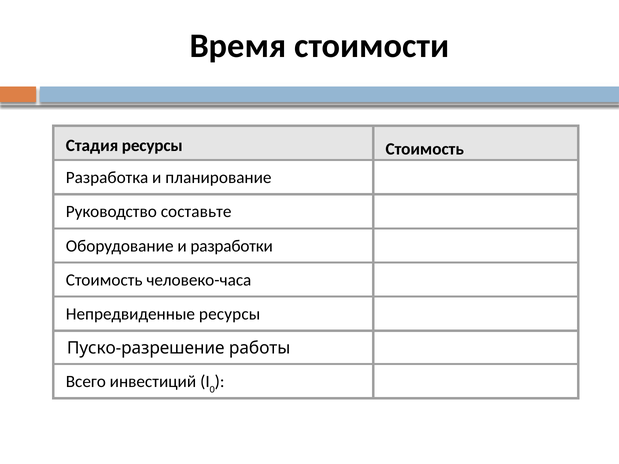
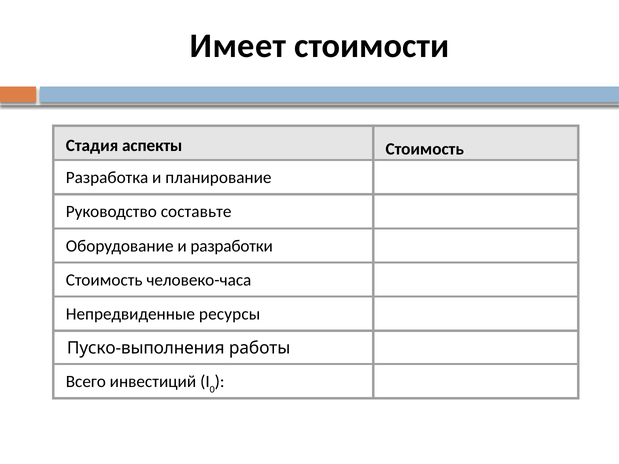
Время: Время -> Имеет (238, 46)
Стадия ресурсы: ресурсы -> аспекты (152, 146)
Пуско-разрешение: Пуско-разрешение -> Пуско-выполнения (146, 348)
